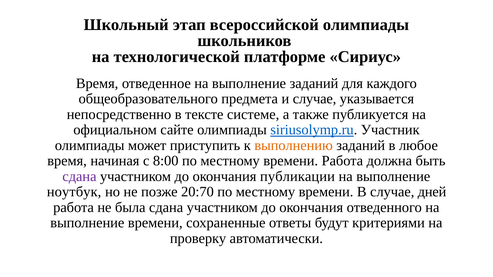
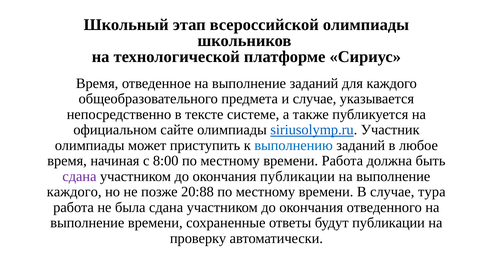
выполнению colour: orange -> blue (294, 145)
ноутбук: ноутбук -> каждого (74, 192)
20:70: 20:70 -> 20:88 (197, 192)
дней: дней -> тура (432, 192)
будут критериями: критериями -> публикации (389, 223)
